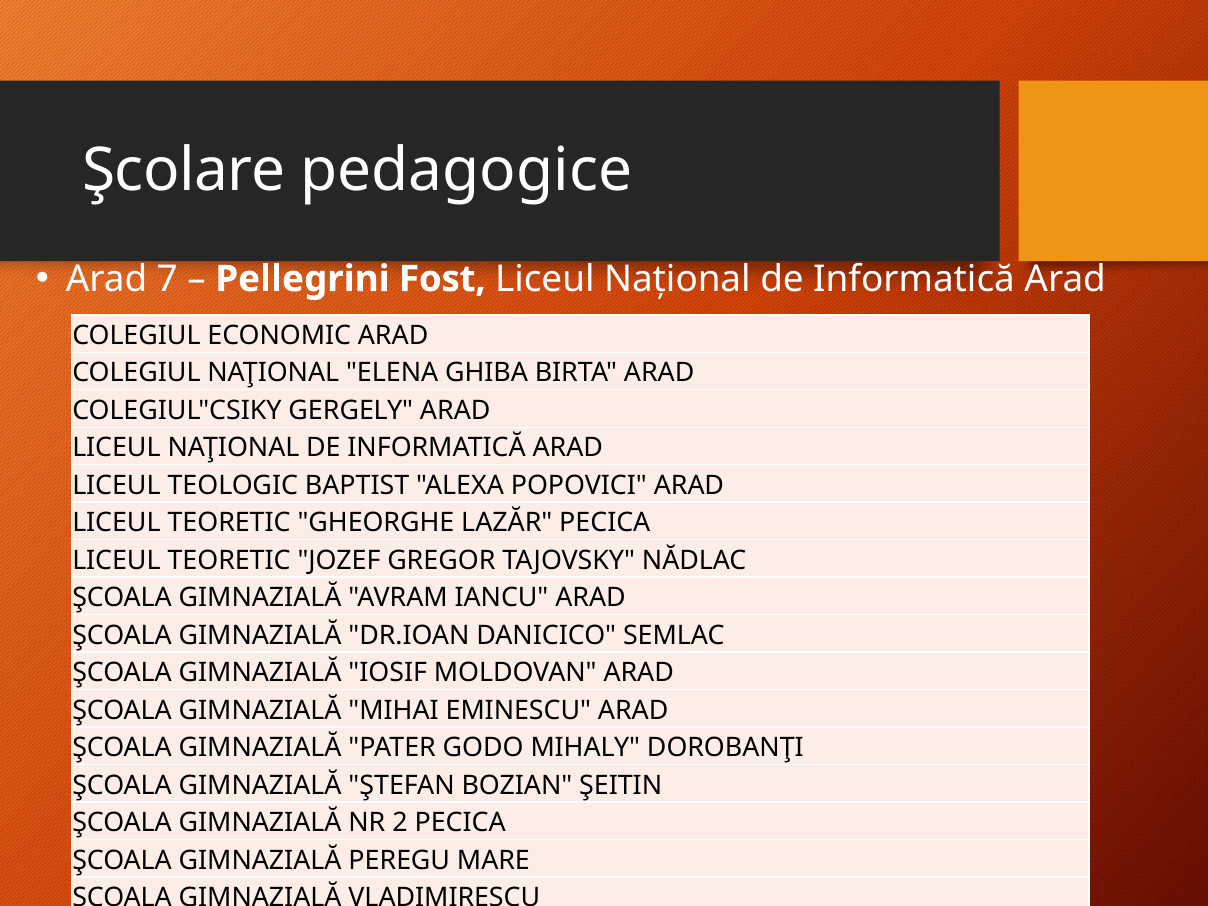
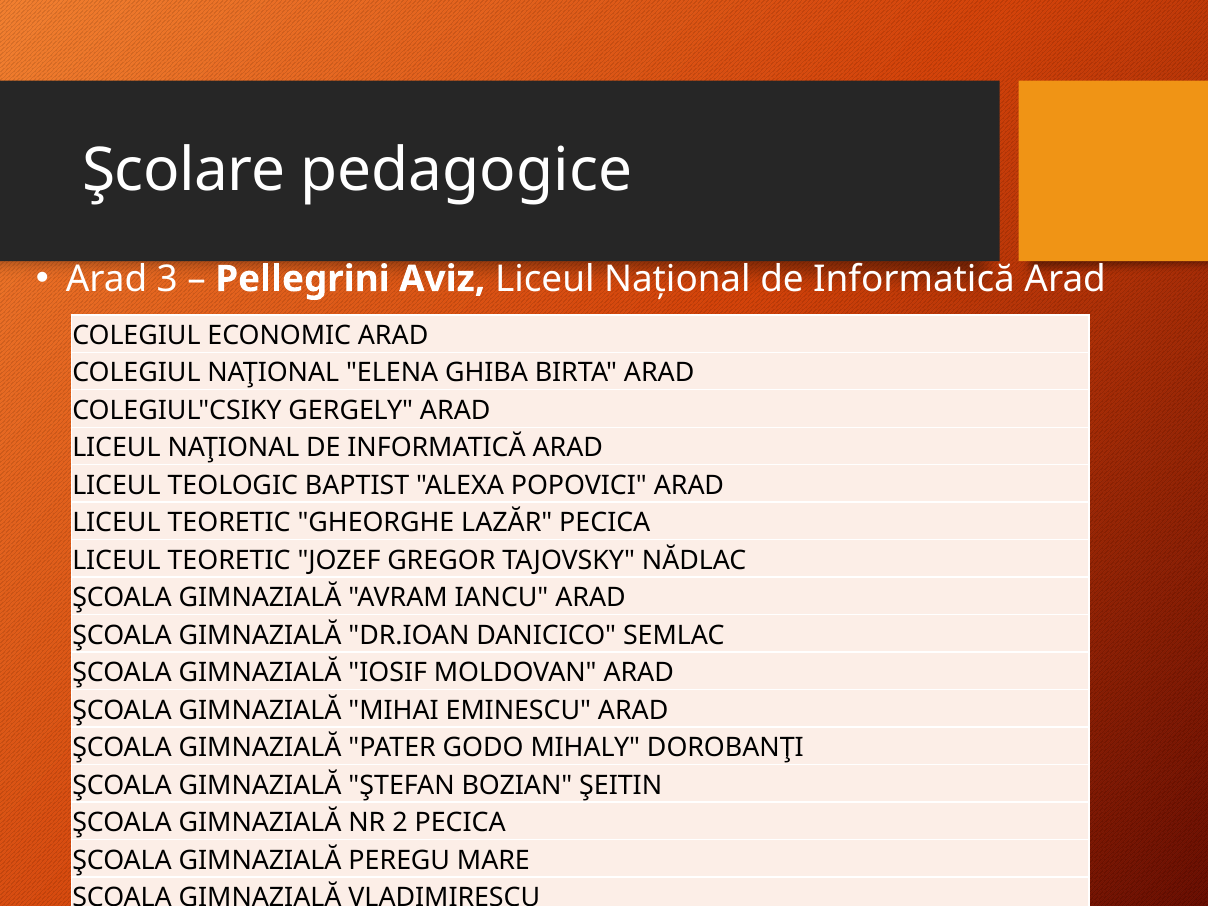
7: 7 -> 3 (167, 279)
Fost: Fost -> Aviz (442, 279)
